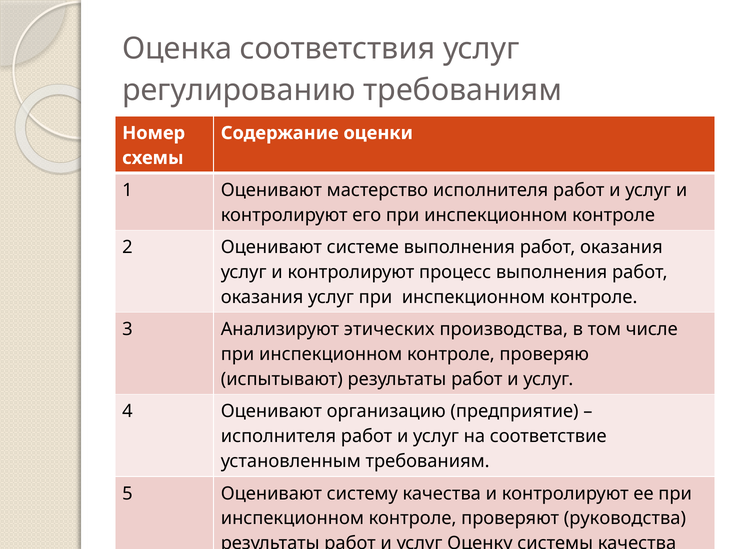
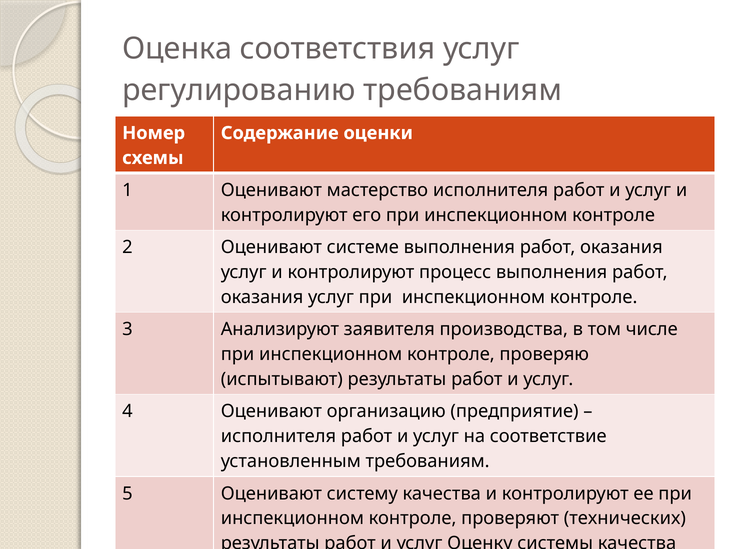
этических: этических -> заявителя (389, 329)
руководства: руководства -> технических (625, 518)
